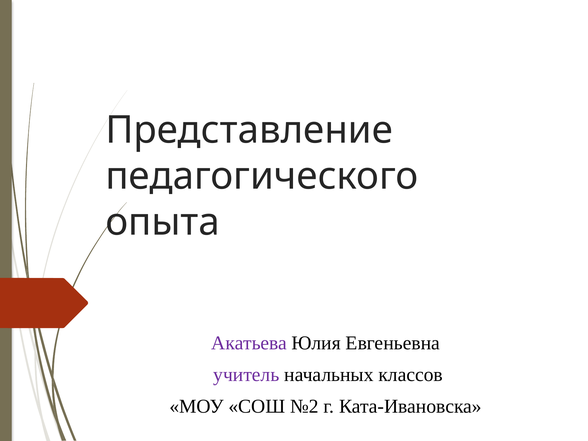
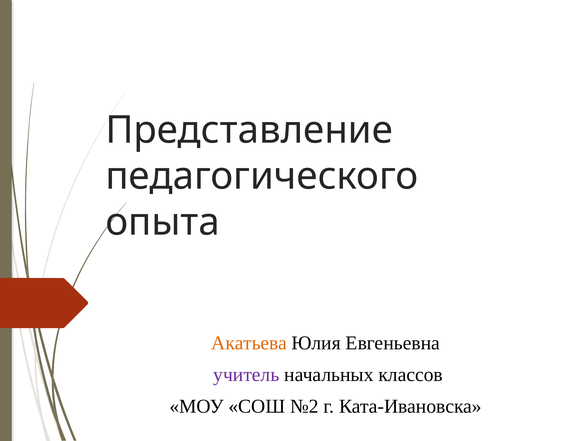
Акатьева colour: purple -> orange (249, 343)
